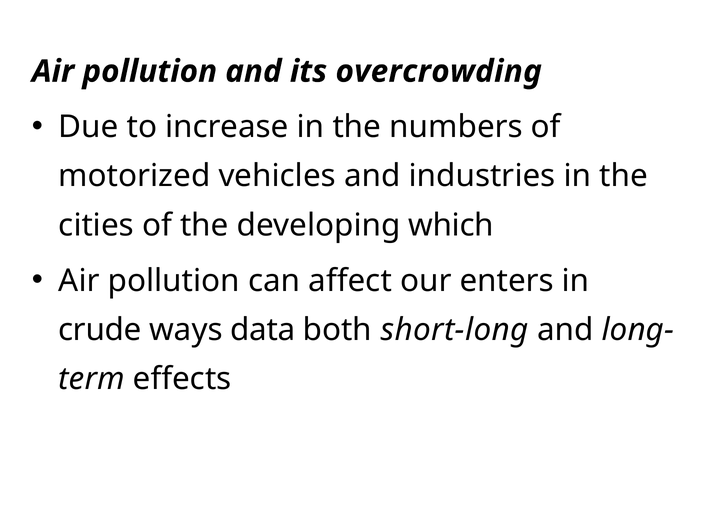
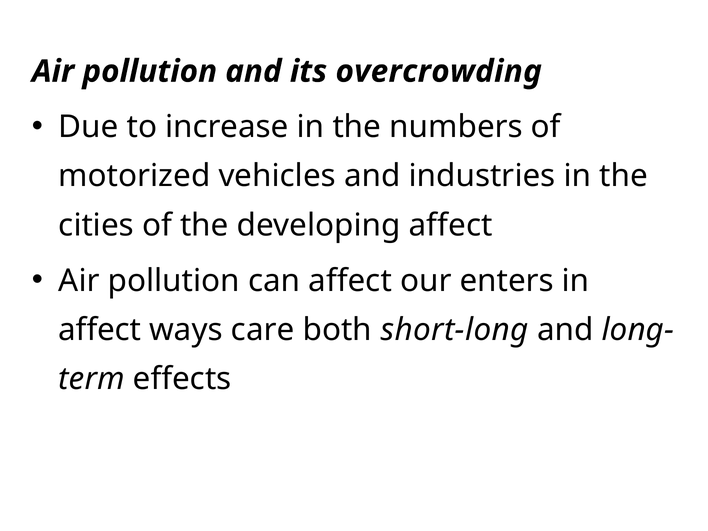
developing which: which -> affect (451, 225)
crude: crude -> affect (100, 330)
data: data -> care (263, 330)
